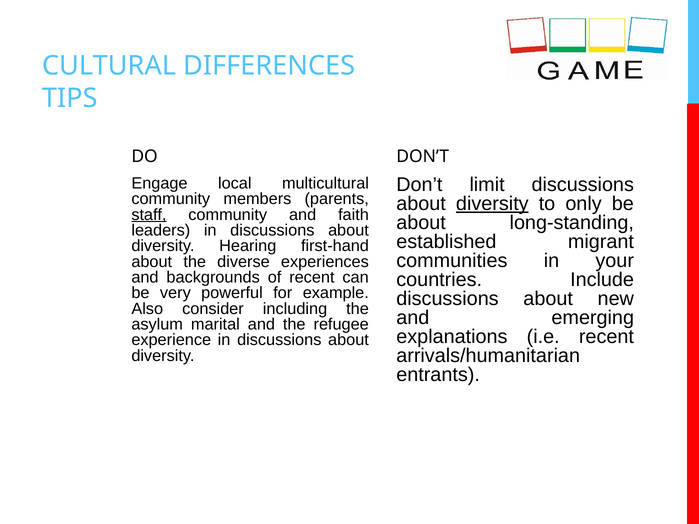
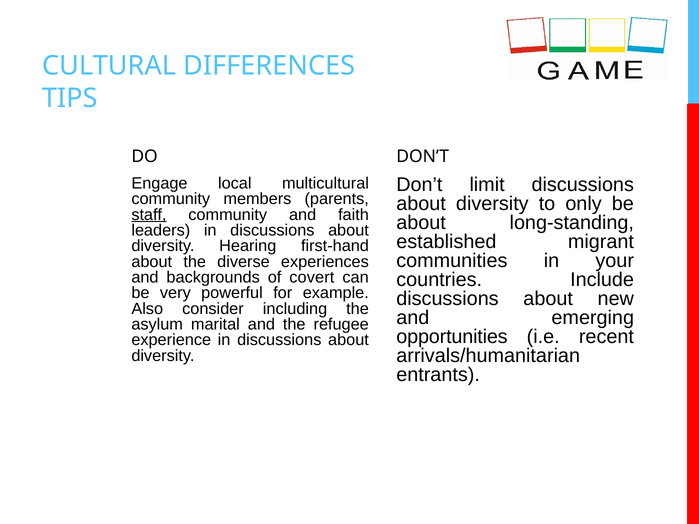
diversity underline: present -> none (492, 204)
of recent: recent -> covert (312, 277)
explanations: explanations -> opportunities (452, 337)
